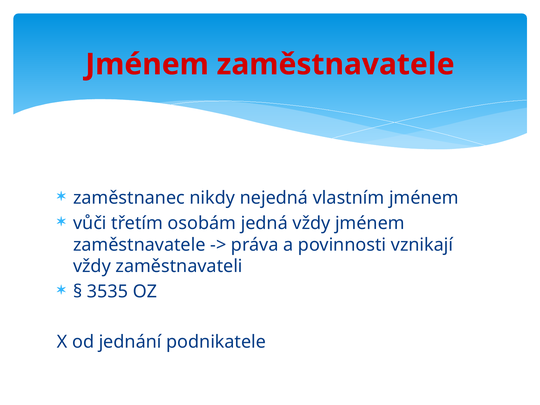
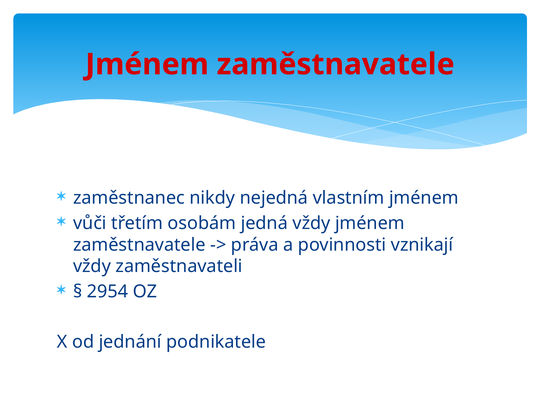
3535: 3535 -> 2954 (108, 292)
